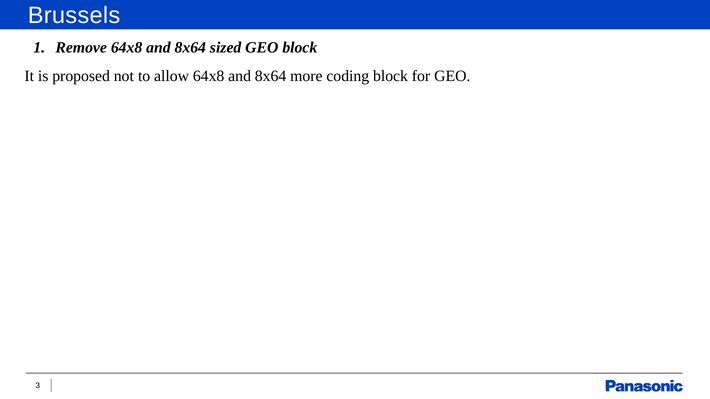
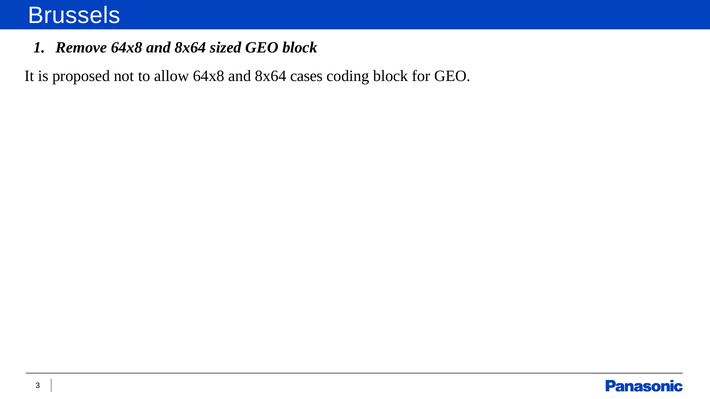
more: more -> cases (306, 76)
